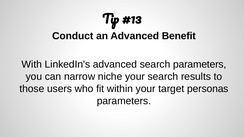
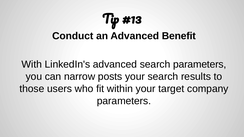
niche: niche -> posts (110, 77)
personas: personas -> company (208, 89)
